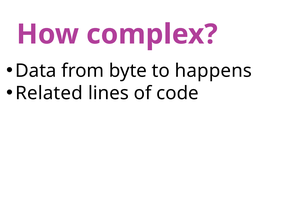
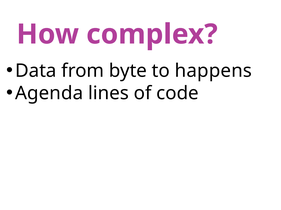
Related: Related -> Agenda (49, 94)
